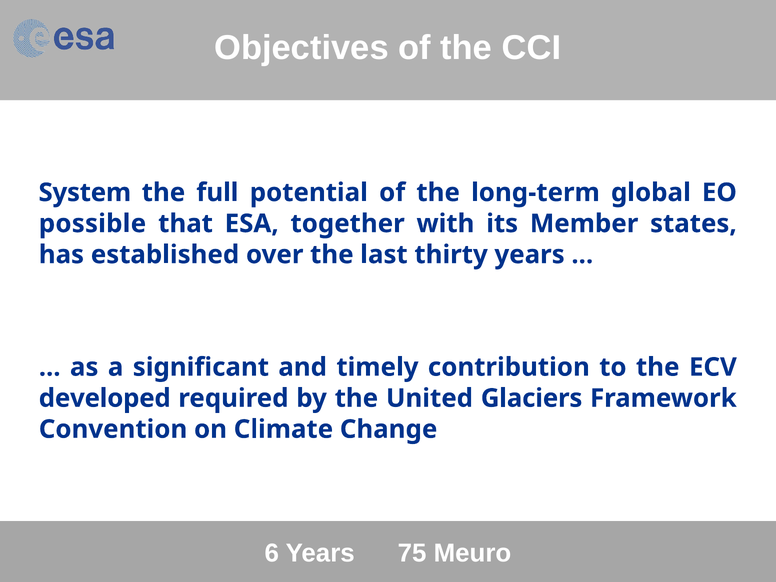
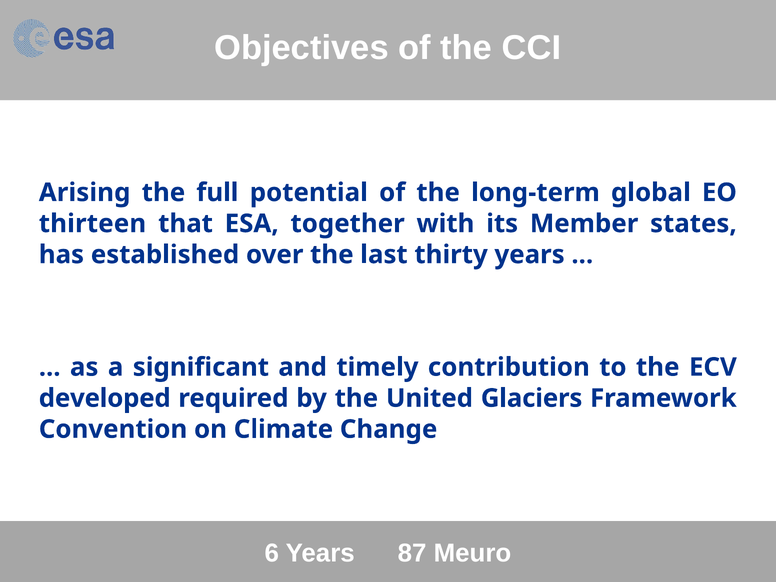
System: System -> Arising (85, 193)
possible: possible -> thirteen (92, 224)
75: 75 -> 87 (412, 553)
